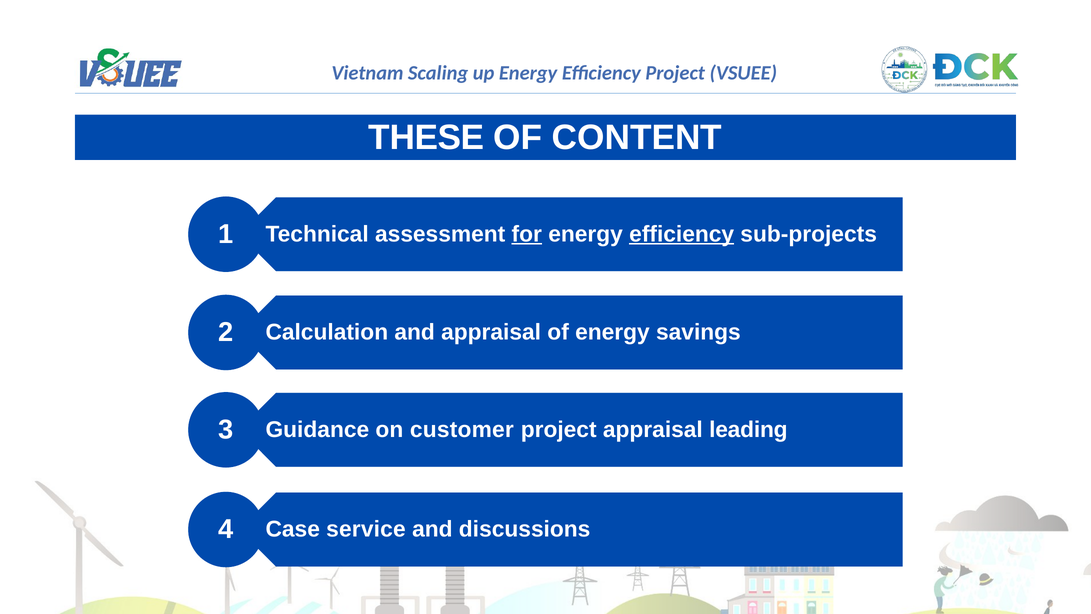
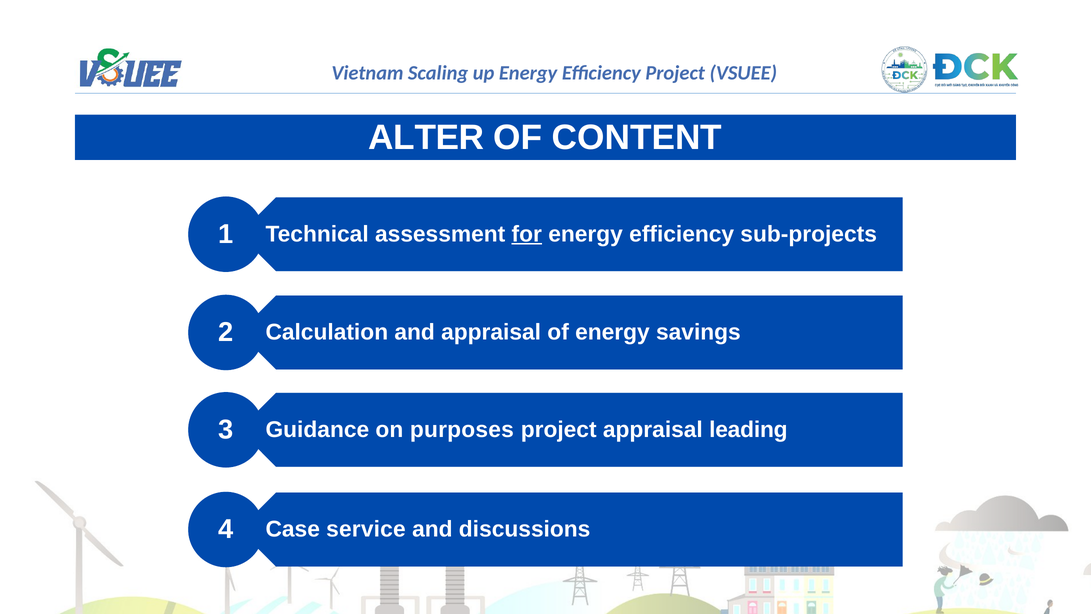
THESE: THESE -> ALTER (426, 138)
efficiency underline: present -> none (682, 234)
customer: customer -> purposes (462, 429)
